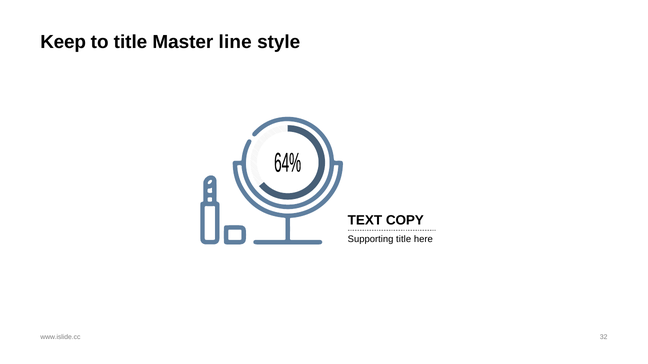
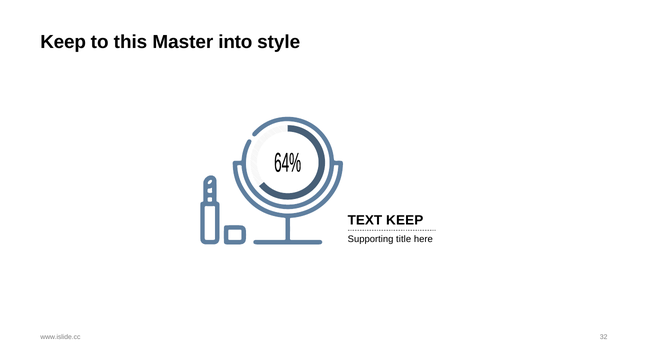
to title: title -> this (130, 42)
line: line -> into (235, 42)
TEXT COPY: COPY -> KEEP (405, 221)
